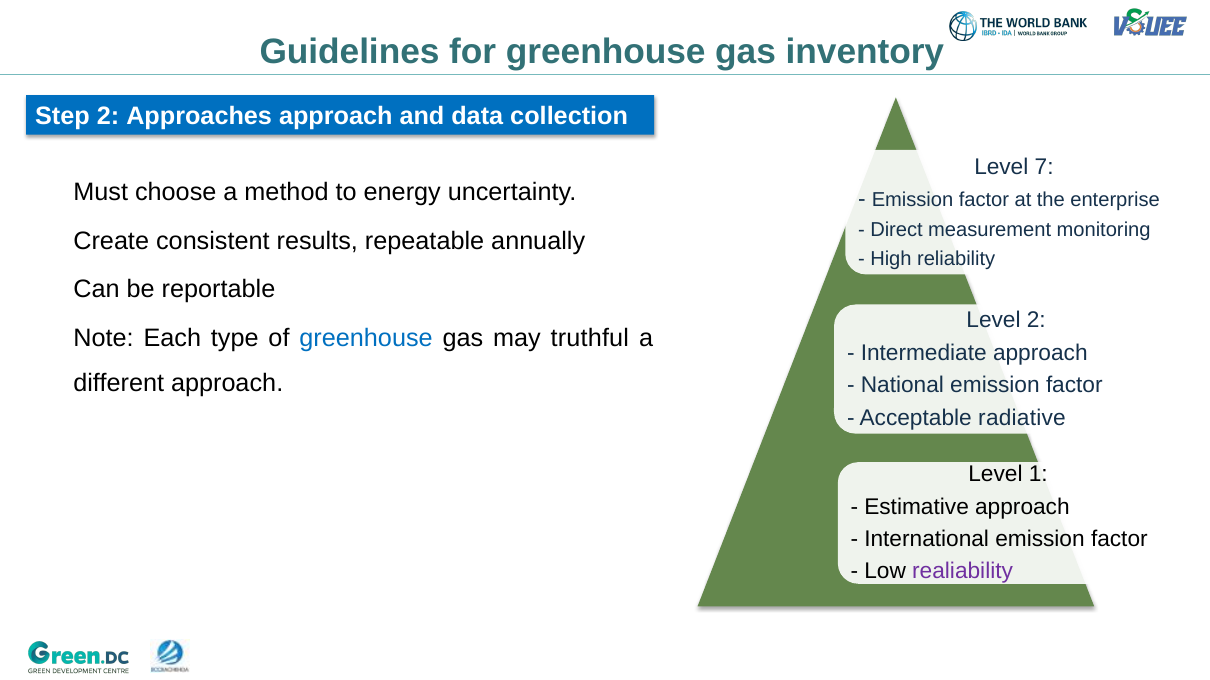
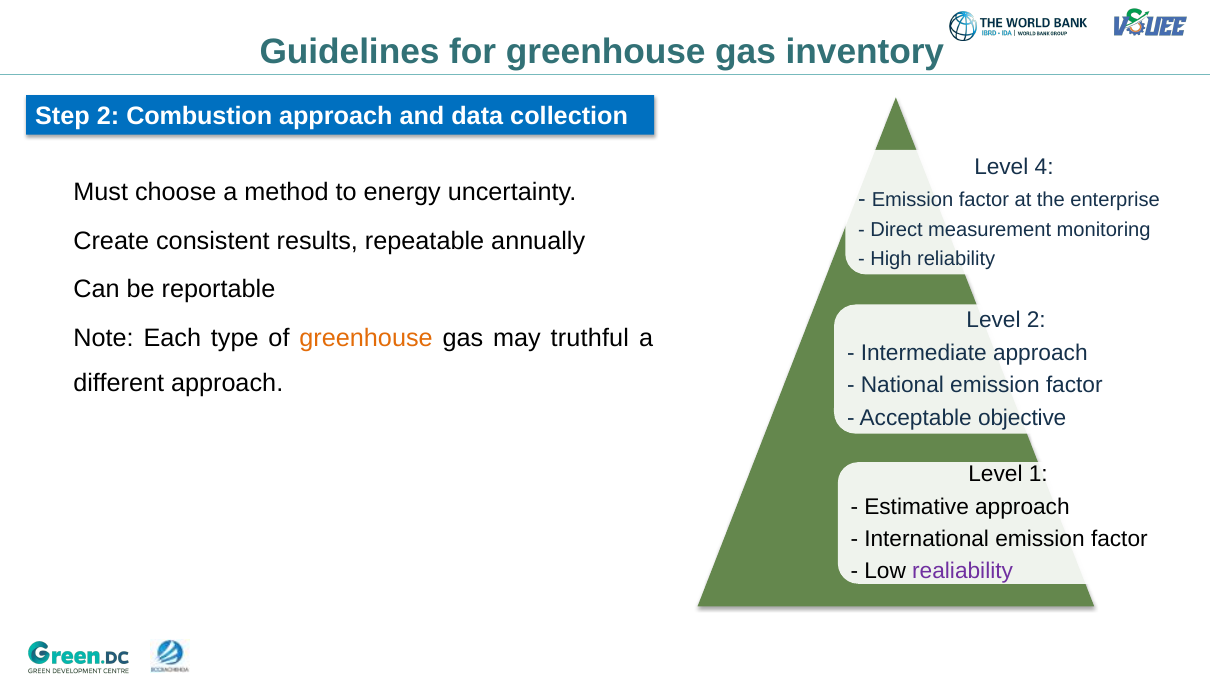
Approaches: Approaches -> Combustion (199, 117)
7: 7 -> 4 (1044, 167)
greenhouse colour: blue -> orange (366, 338)
radiative: radiative -> objective (1022, 418)
